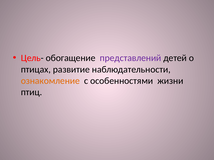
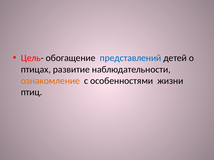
представлений colour: purple -> blue (131, 58)
